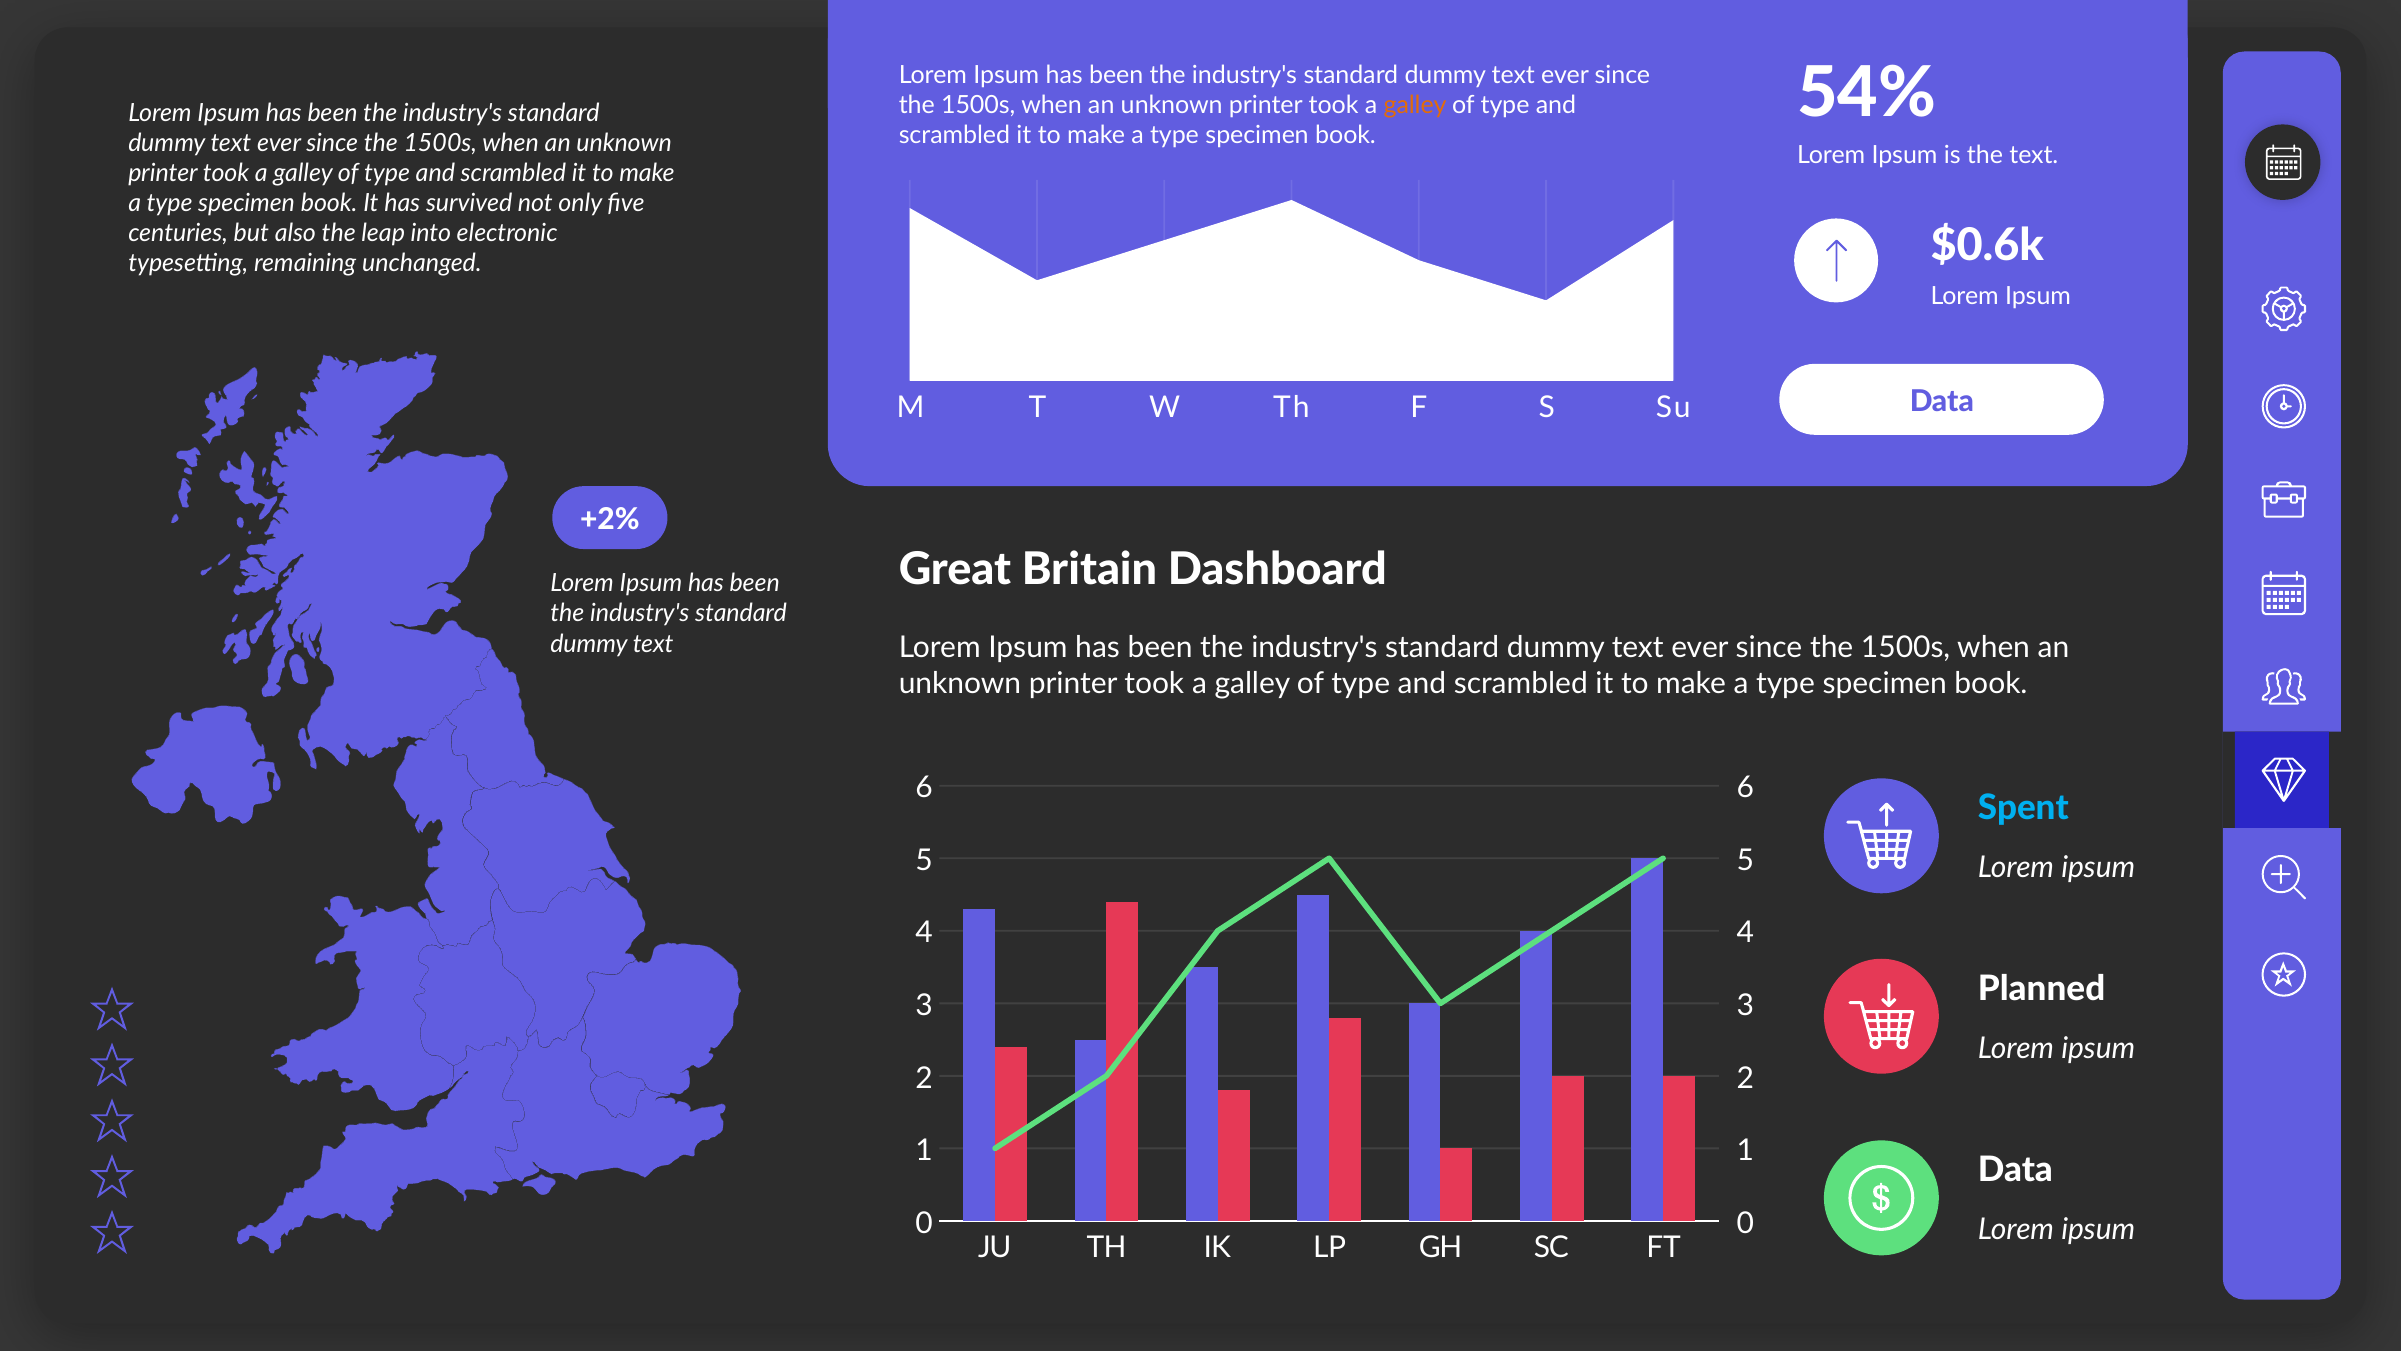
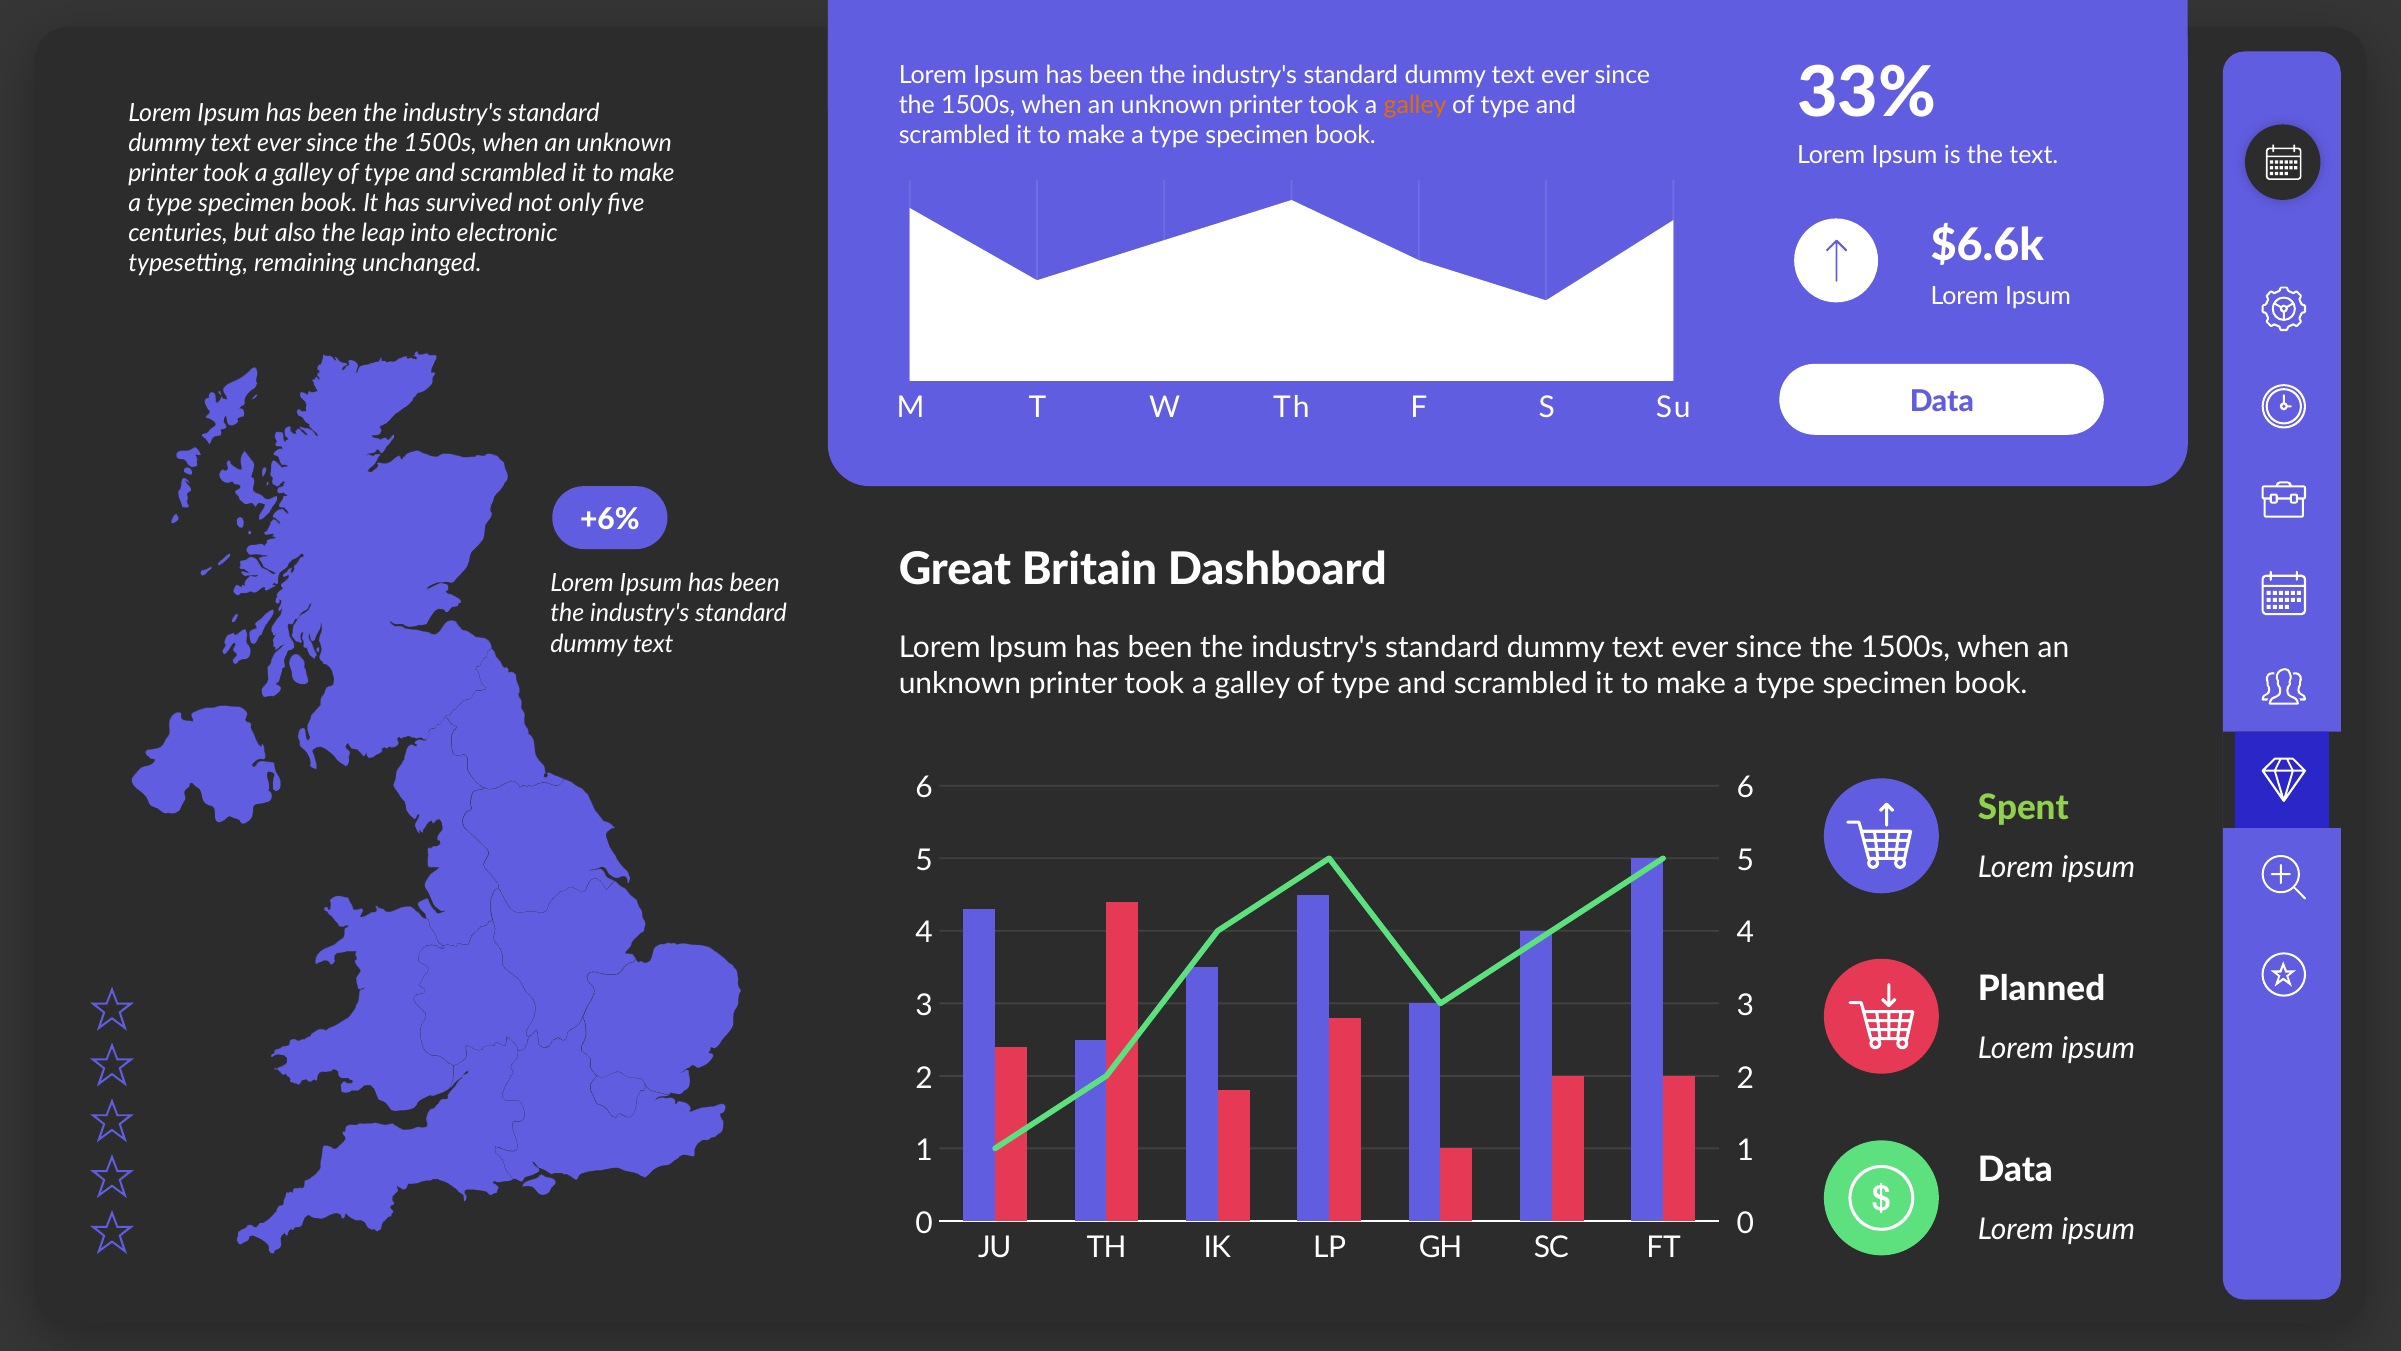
54%: 54% -> 33% (1867, 93)
$0.6k: $0.6k -> $6.6k (1987, 246)
+2%: +2% -> +6% (610, 519)
Spent colour: light blue -> light green (2023, 808)
